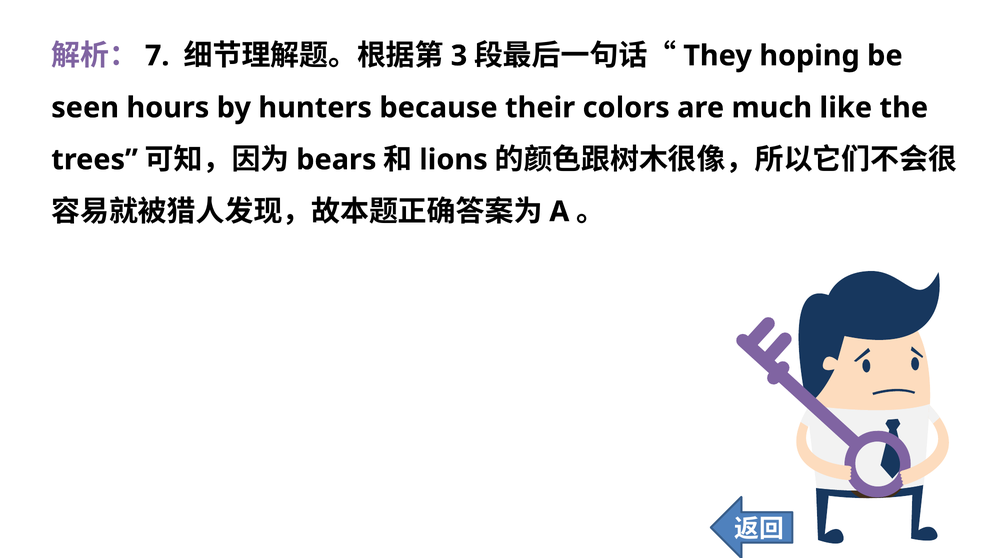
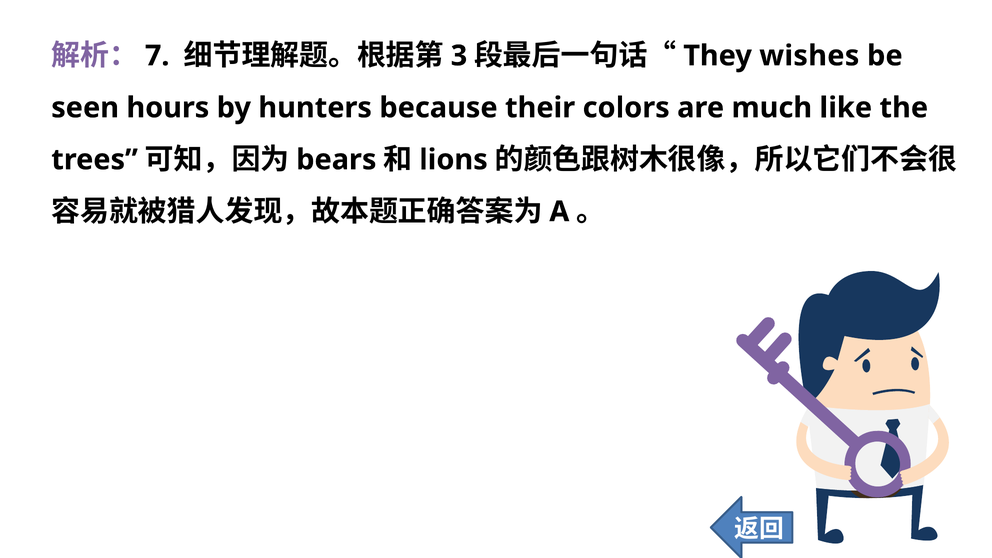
hoping: hoping -> wishes (809, 56)
